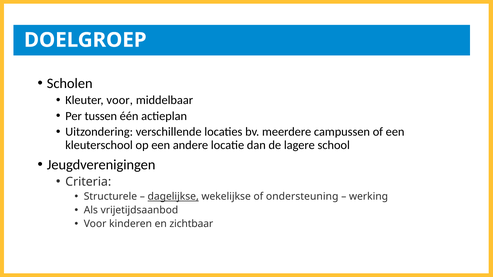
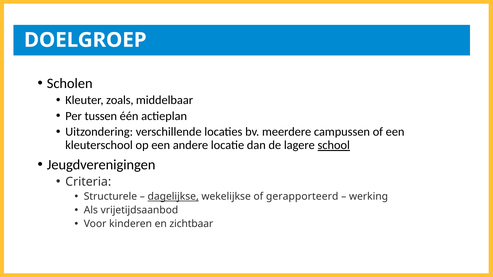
Kleuter voor: voor -> zoals (120, 100)
school underline: none -> present (334, 145)
ondersteuning: ondersteuning -> gerapporteerd (302, 197)
